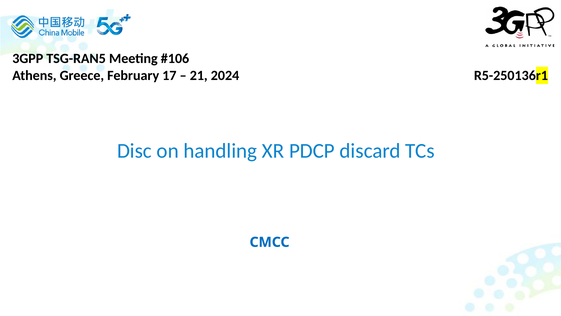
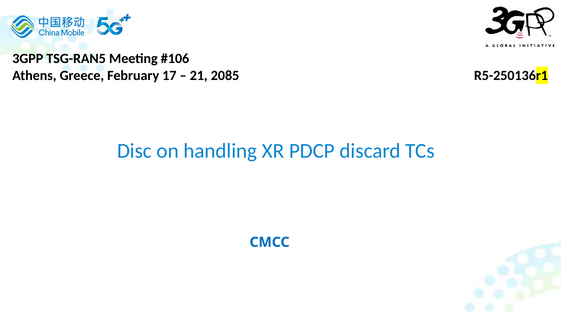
2024: 2024 -> 2085 (225, 75)
